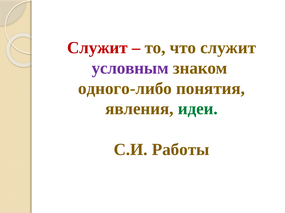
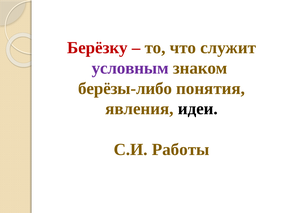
Служит: Служит -> Берёзку (97, 48)
одного-либо: одного-либо -> берёзы-либо (125, 89)
идеи colour: green -> black (198, 109)
